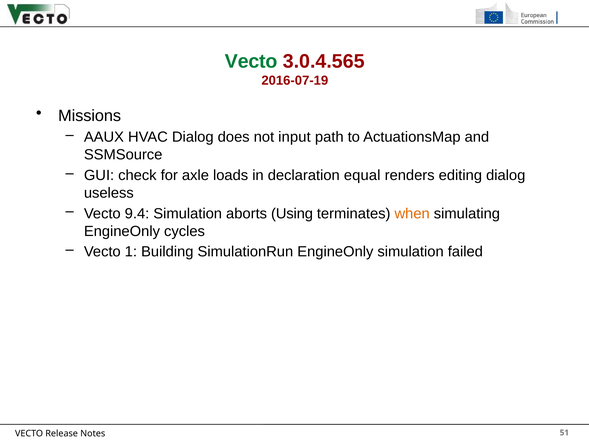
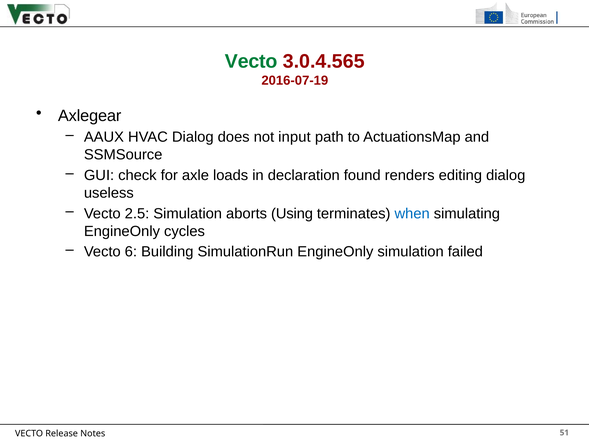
Missions: Missions -> Axlegear (90, 116)
equal: equal -> found (362, 176)
9.4: 9.4 -> 2.5 (137, 214)
when colour: orange -> blue (412, 214)
1: 1 -> 6 (131, 252)
